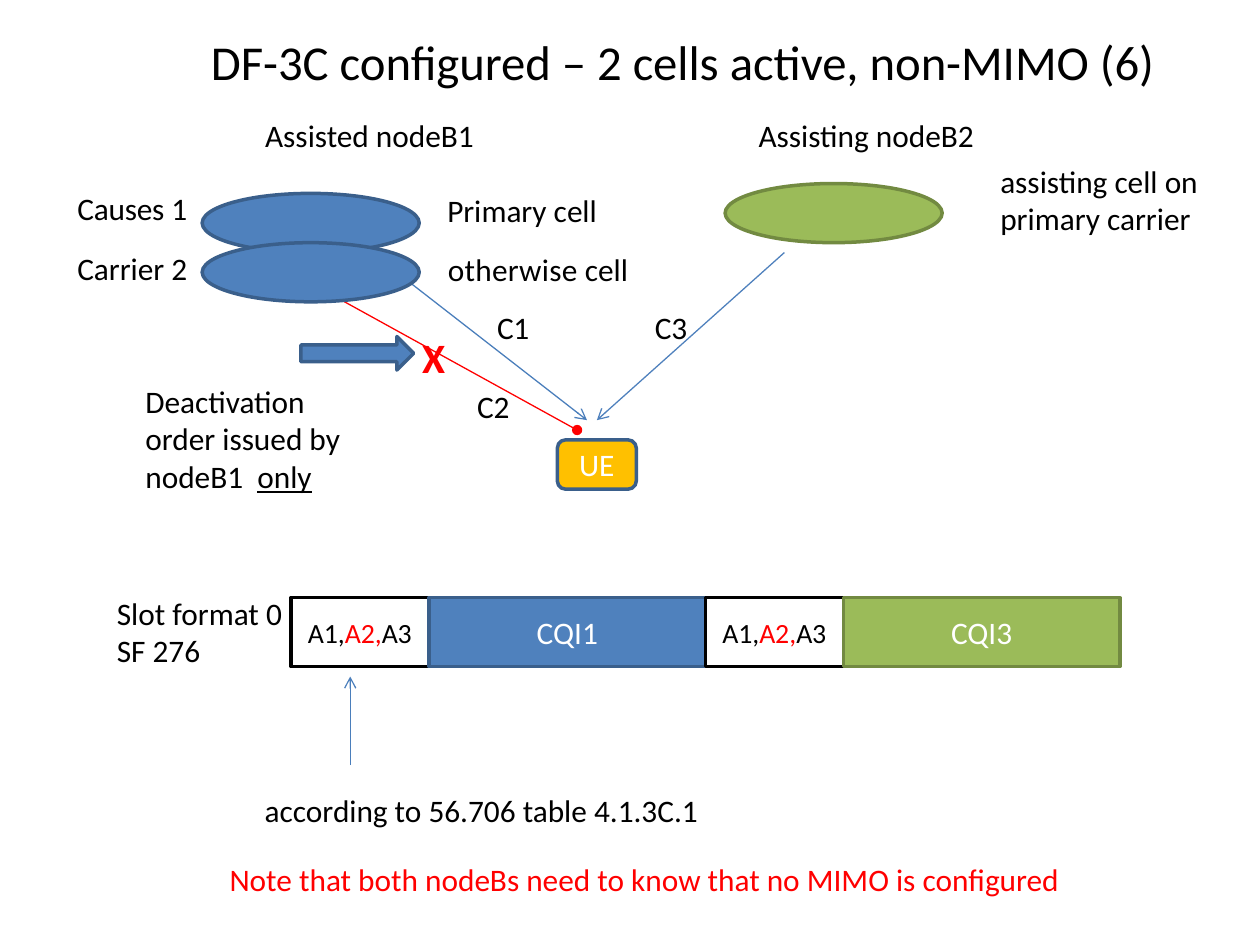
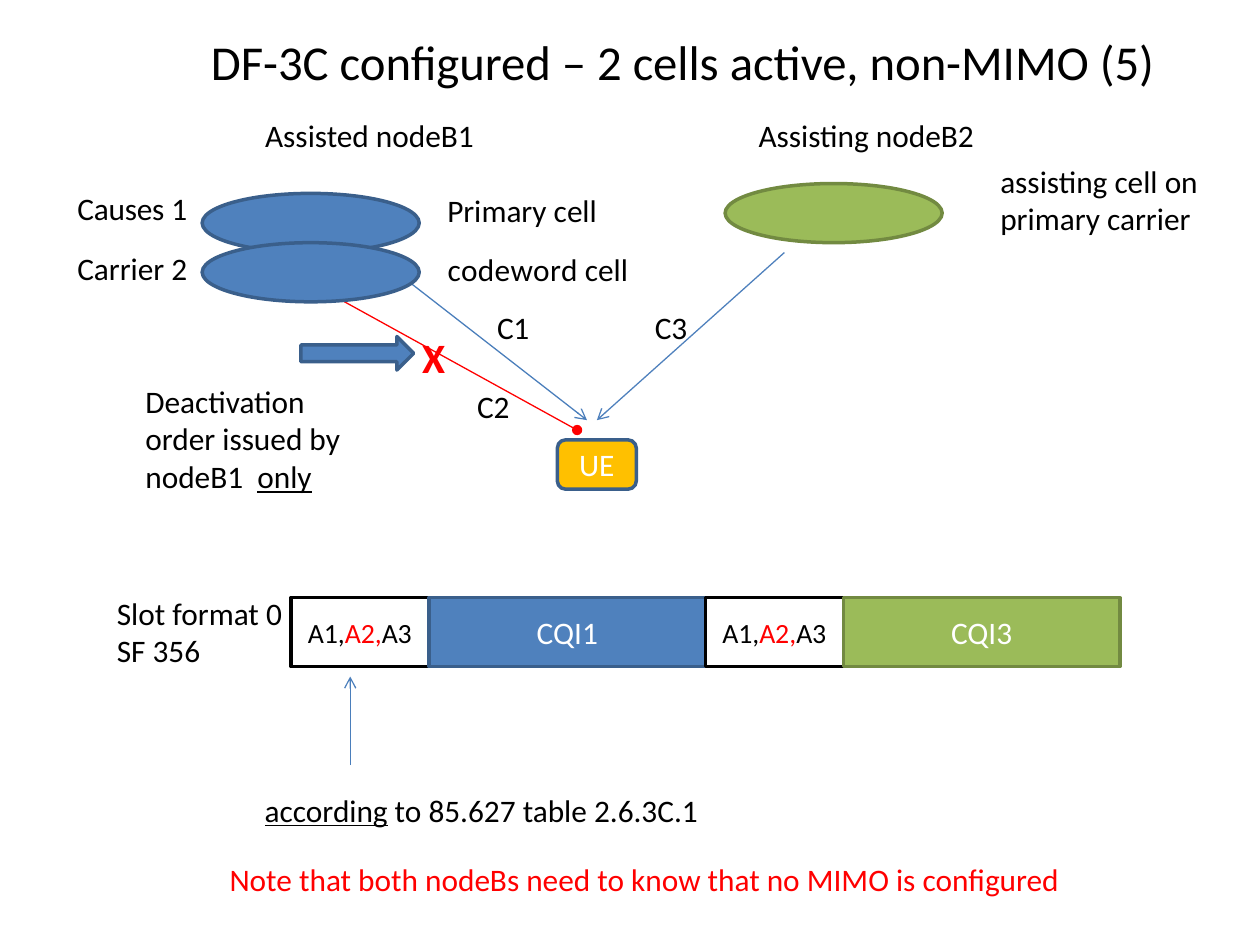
6: 6 -> 5 (1127, 65)
otherwise: otherwise -> codeword (513, 272)
276: 276 -> 356 (176, 653)
according underline: none -> present (326, 813)
56.706: 56.706 -> 85.627 (472, 813)
4.1.3C.1: 4.1.3C.1 -> 2.6.3C.1 (646, 813)
